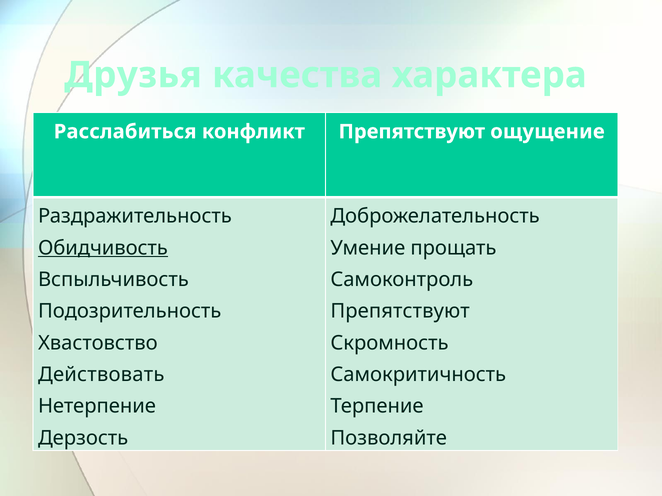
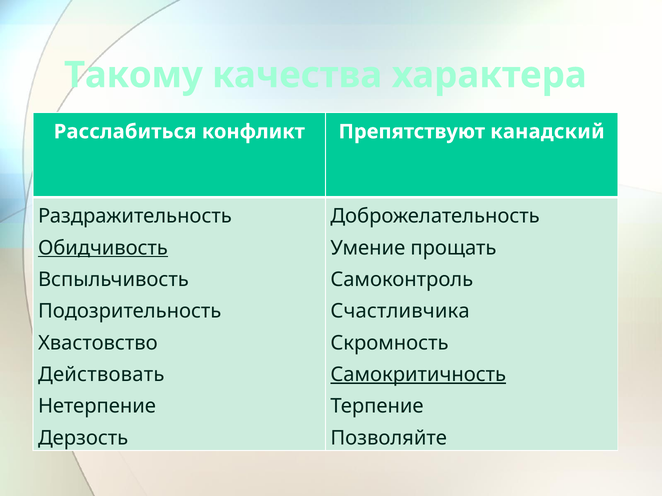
Друзья: Друзья -> Такому (133, 75)
ощущение: ощущение -> канадский (547, 132)
Препятствуют: Препятствуют -> Счастливчика (400, 312)
Самокритичность underline: none -> present (418, 375)
